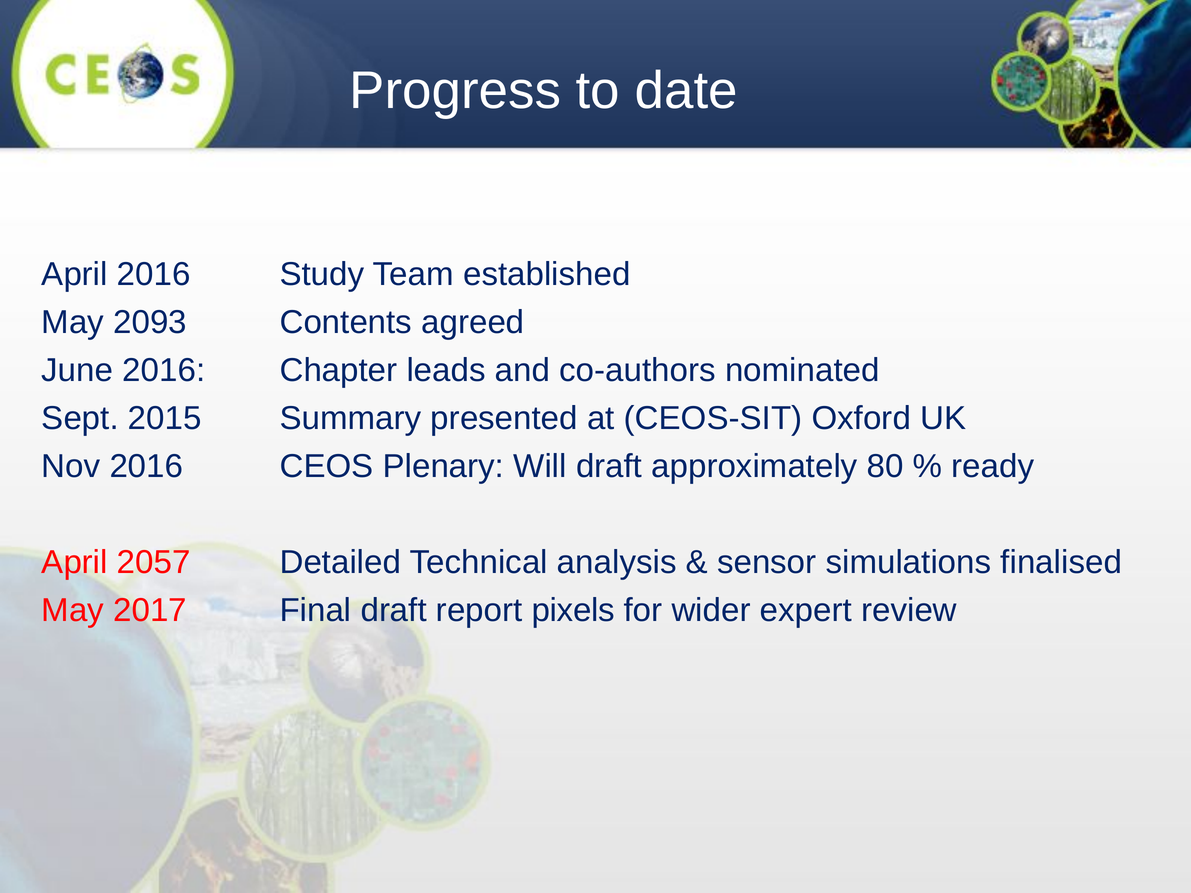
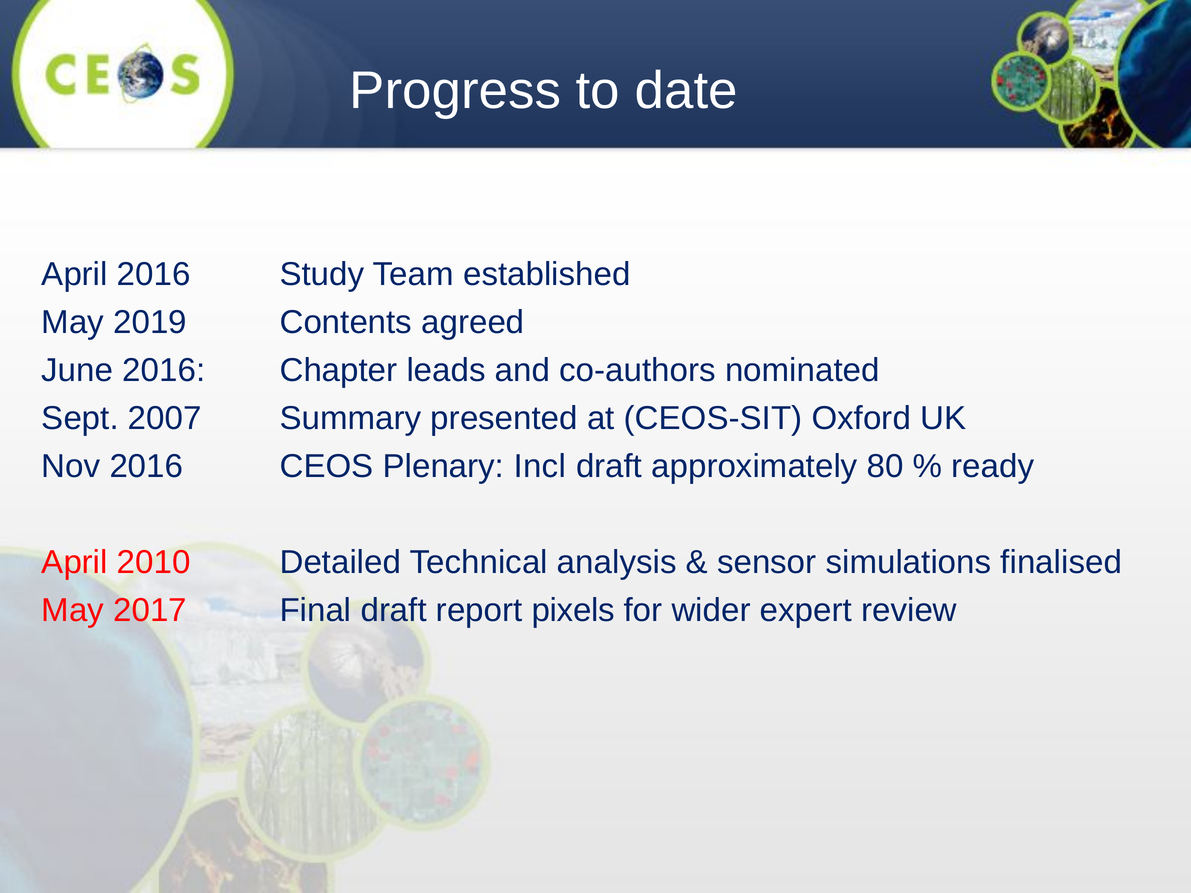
2093: 2093 -> 2019 (150, 322)
2015: 2015 -> 2007 (165, 418)
Will: Will -> Incl (540, 466)
2057: 2057 -> 2010 (154, 562)
